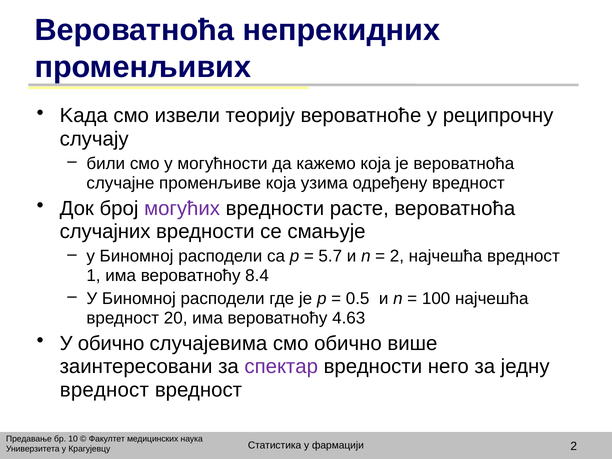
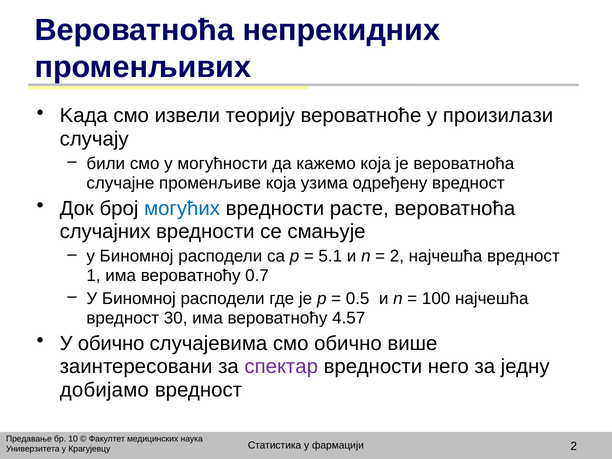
реципрочну: реципрочну -> произилази (498, 116)
могућих colour: purple -> blue (182, 208)
5.7: 5.7 -> 5.1 (330, 256)
8.4: 8.4 -> 0.7 (257, 276)
20: 20 -> 30 (176, 318)
4.63: 4.63 -> 4.57 (349, 318)
вредност: вредност -> добијамо (104, 390)
